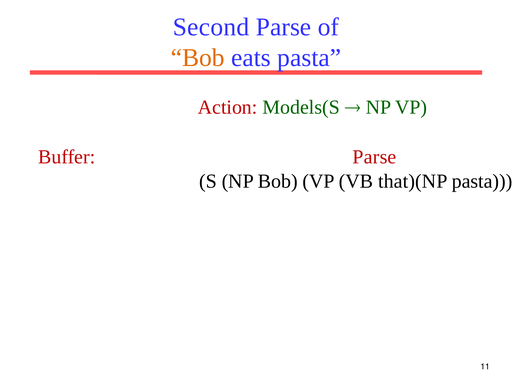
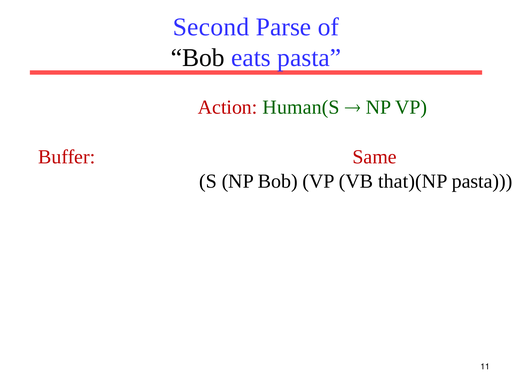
Bob colour: orange -> black (198, 58)
Models(S: Models(S -> Human(S (301, 107)
Buffer Parse: Parse -> Same (375, 157)
